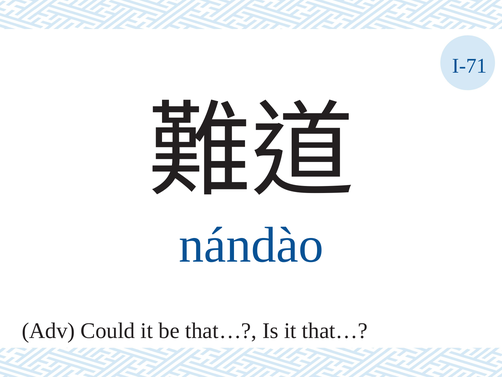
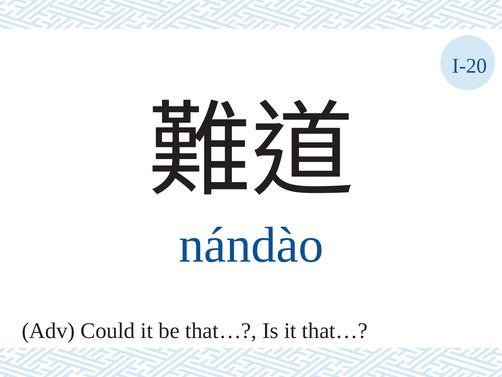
I-71: I-71 -> I-20 (470, 66)
